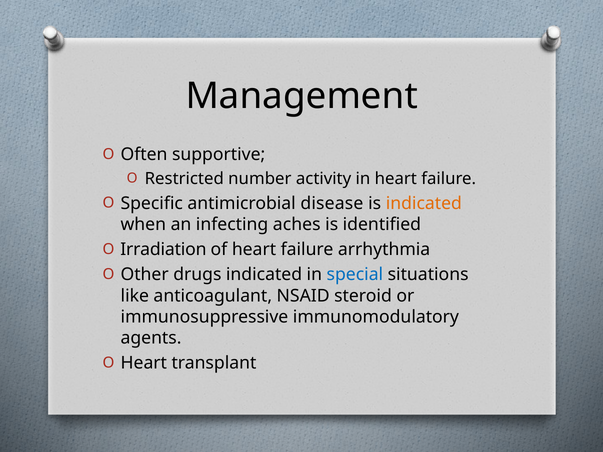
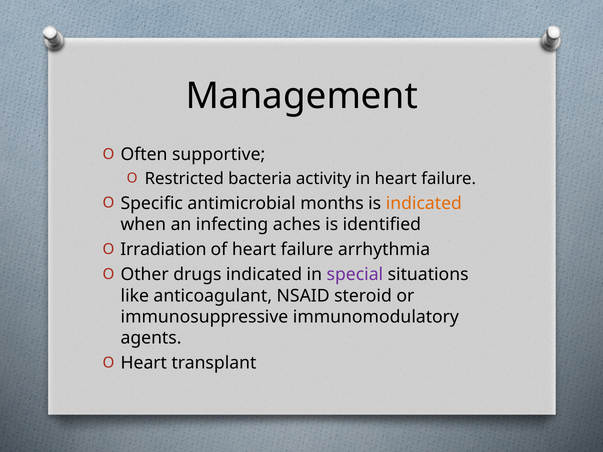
number: number -> bacteria (260, 179)
disease: disease -> months (332, 203)
special colour: blue -> purple (355, 275)
